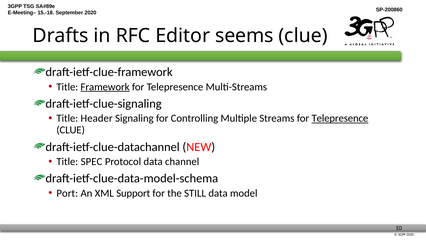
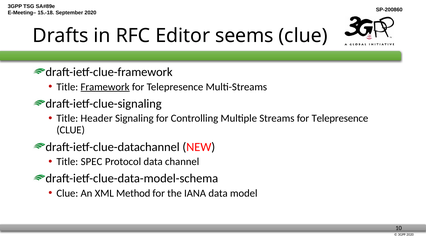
Telepresence underline: present -> none (340, 118)
Port: Port -> Clue (67, 193)
Support: Support -> Method (133, 193)
STILL: STILL -> IANA (195, 193)
